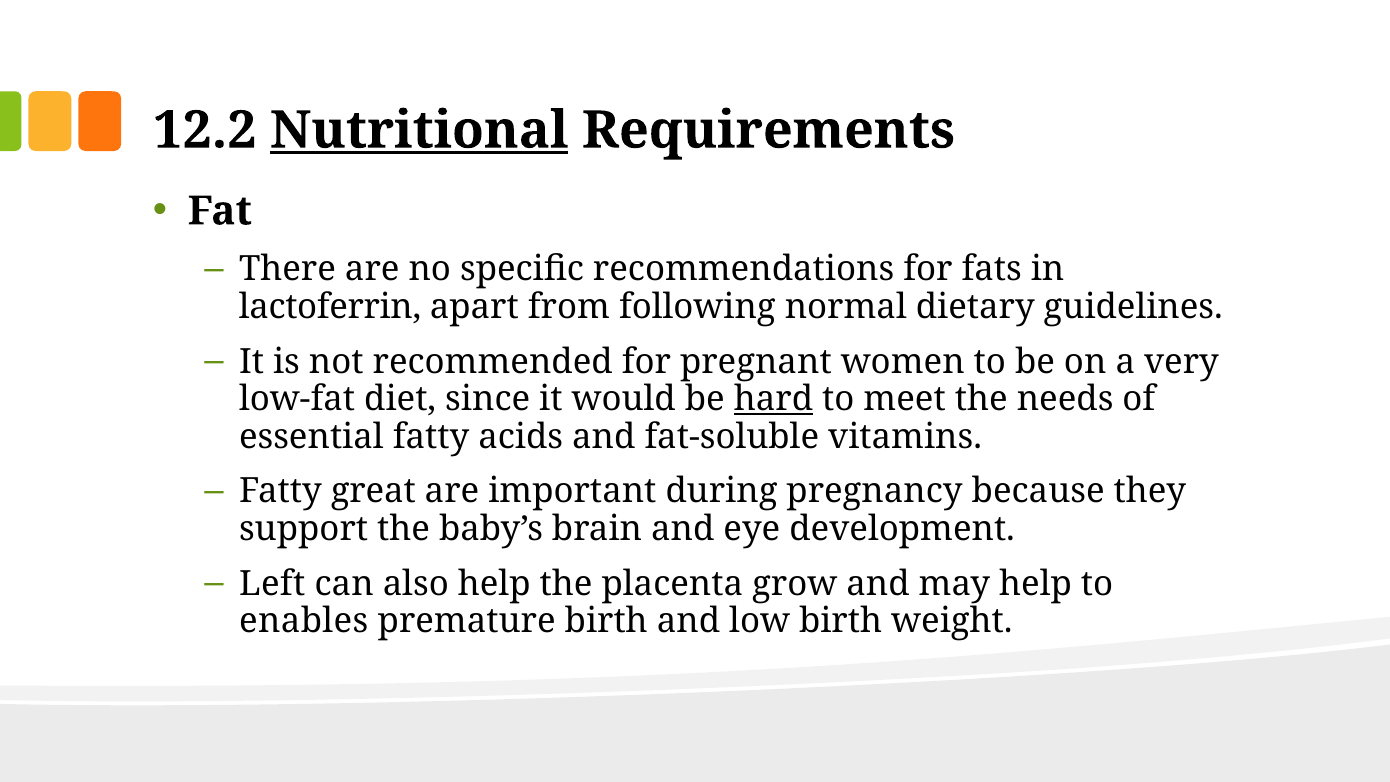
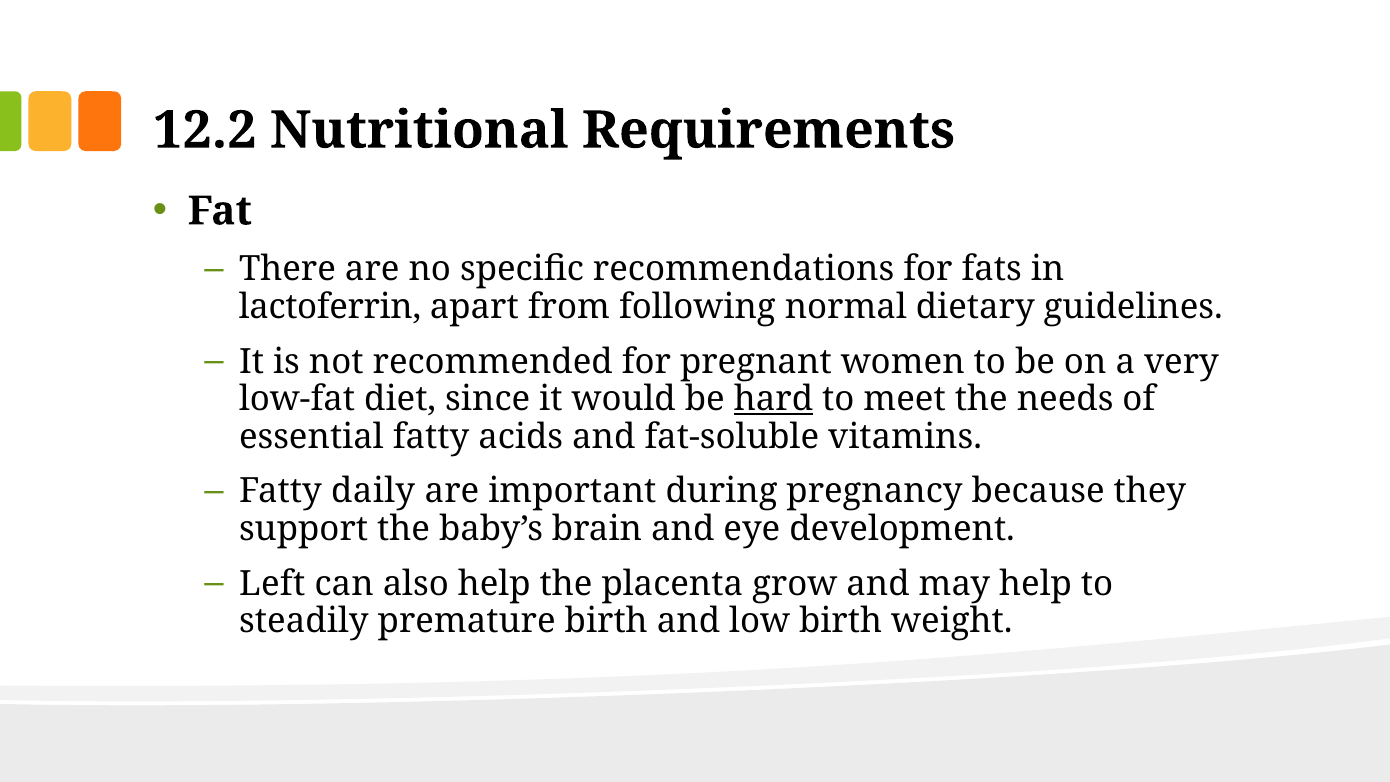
Nutritional underline: present -> none (419, 130)
great: great -> daily (373, 492)
enables: enables -> steadily (304, 621)
